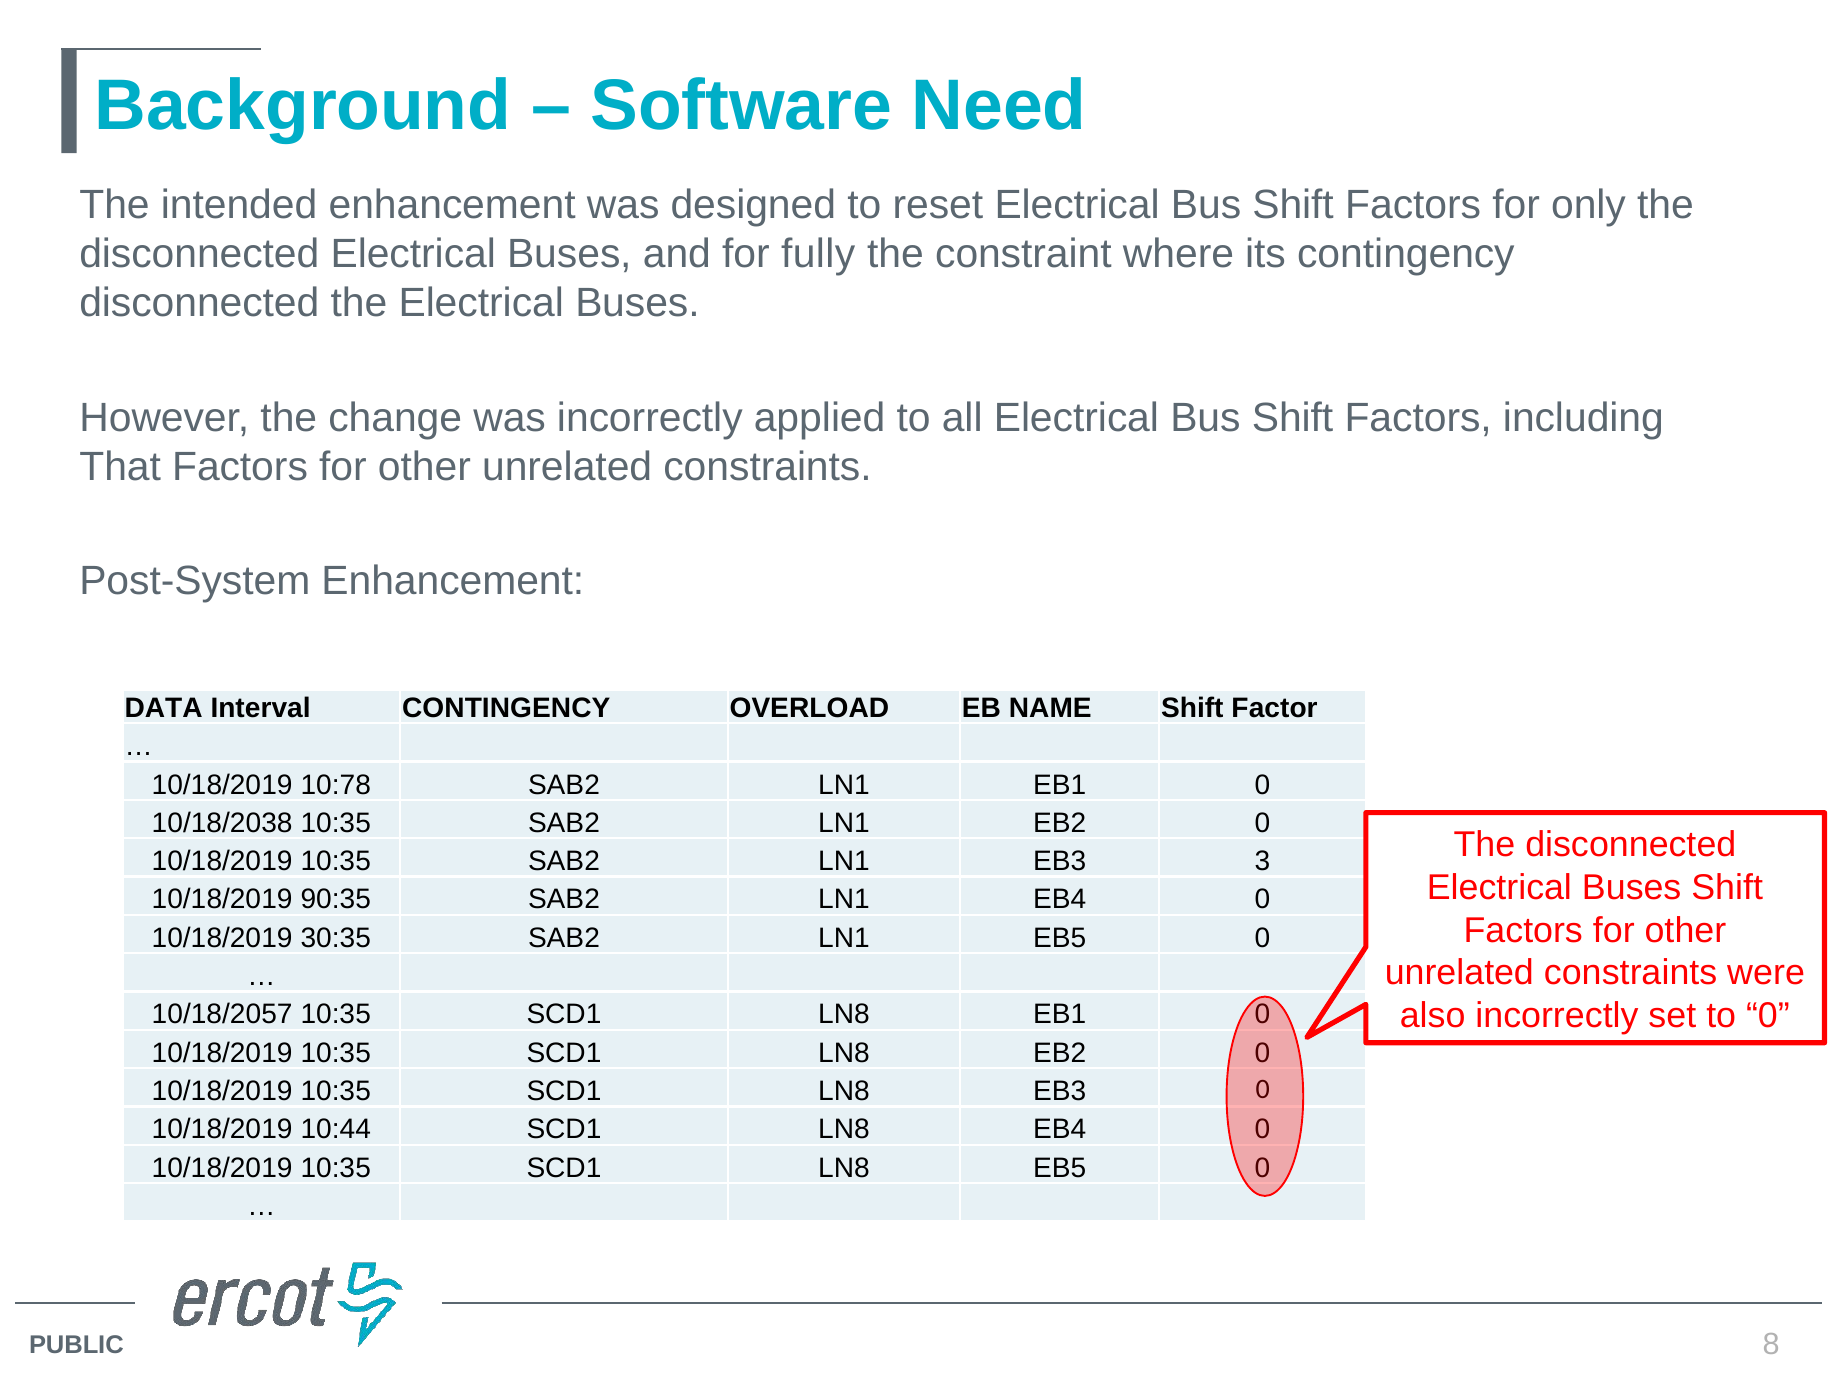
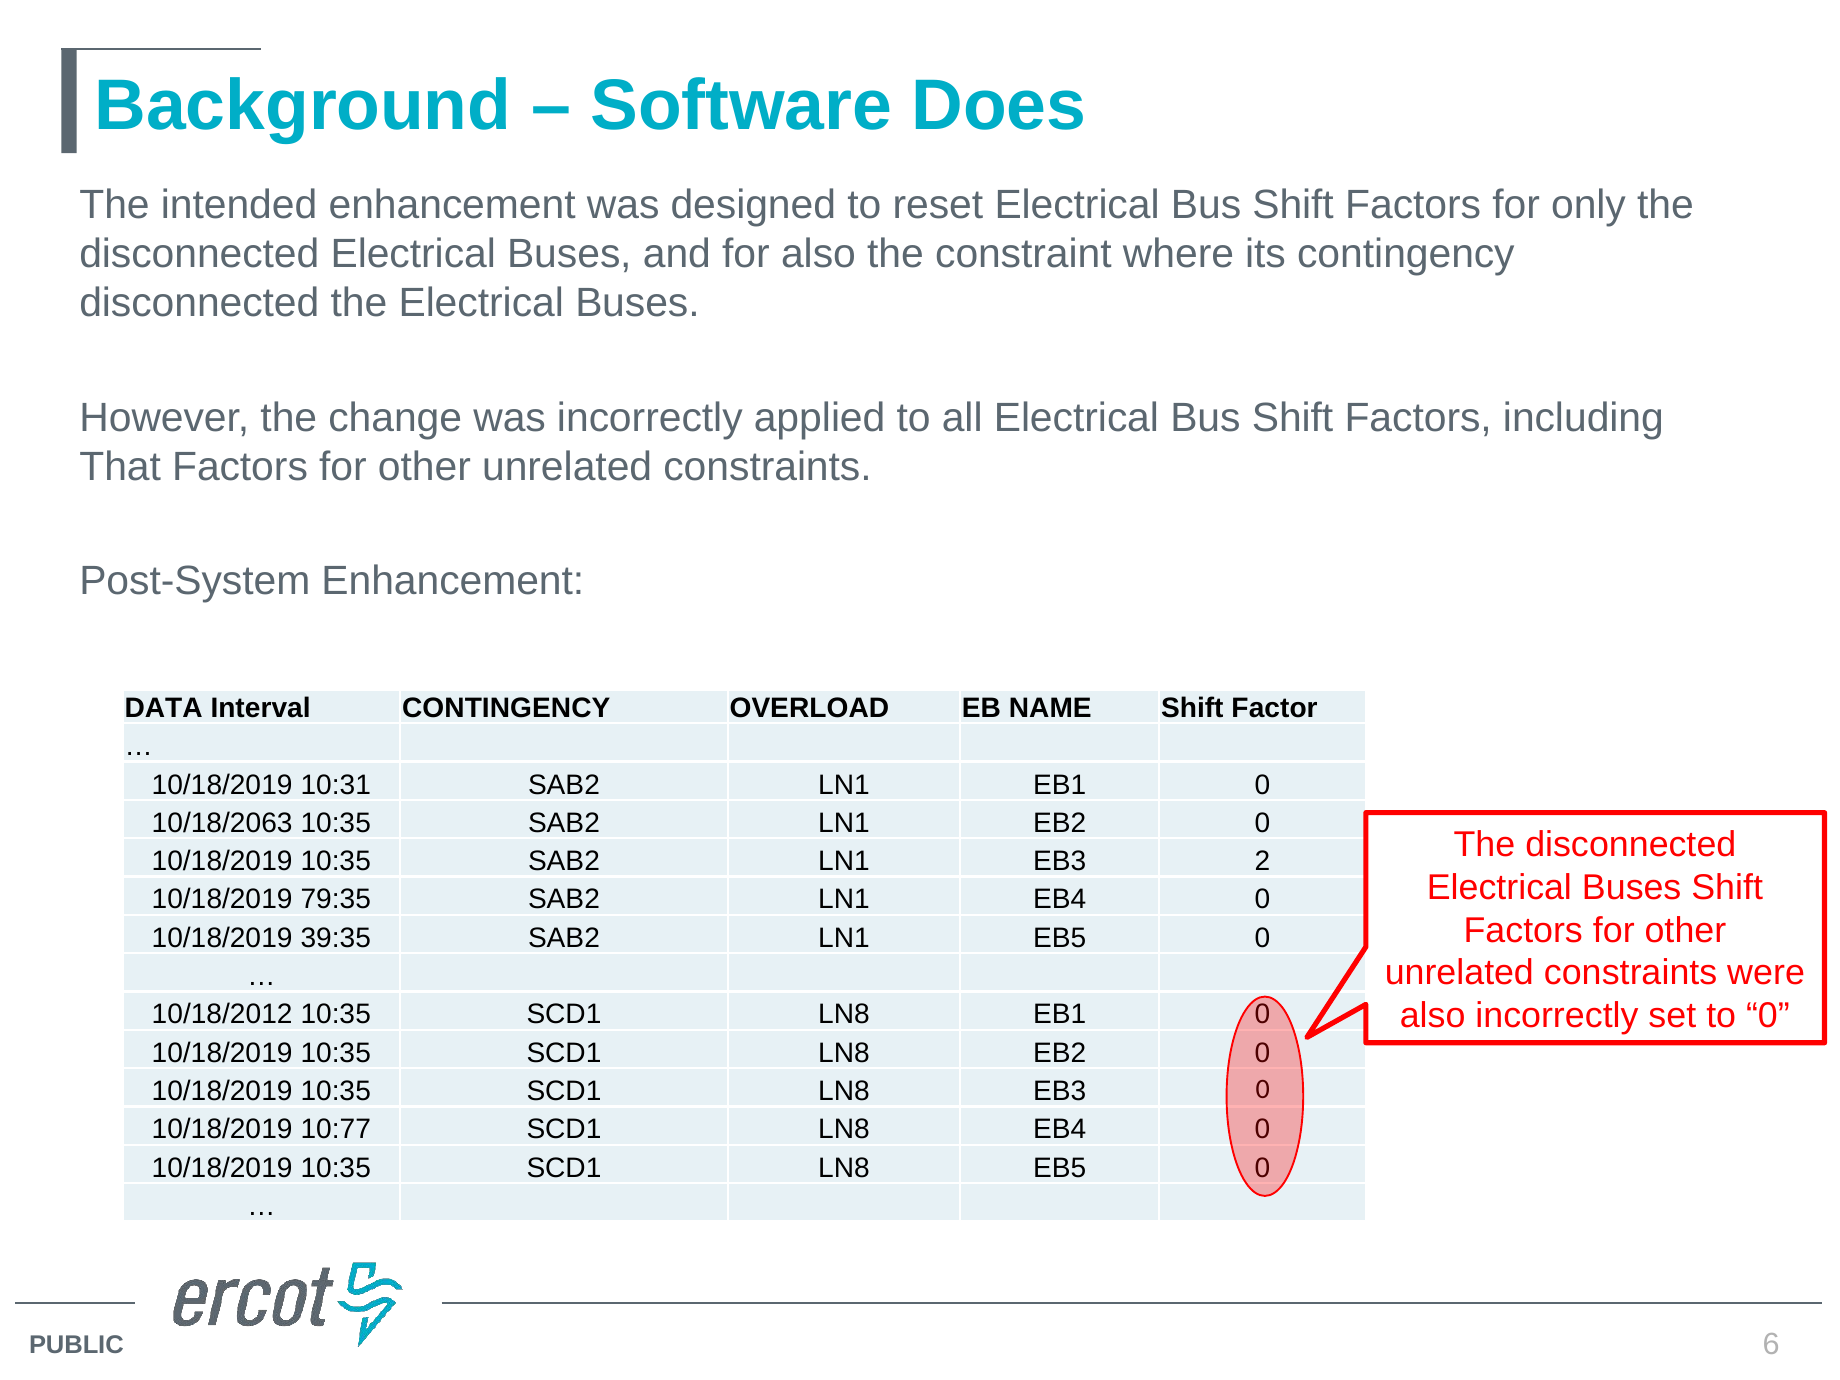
Need: Need -> Does (999, 106)
for fully: fully -> also (818, 254)
10:78: 10:78 -> 10:31 (336, 785)
10/18/2038: 10/18/2038 -> 10/18/2063 (222, 823)
3: 3 -> 2 (1263, 861)
90:35: 90:35 -> 79:35 (336, 900)
30:35: 30:35 -> 39:35 (336, 938)
10/18/2057: 10/18/2057 -> 10/18/2012 (222, 1015)
10:44: 10:44 -> 10:77 (336, 1130)
8: 8 -> 6 (1771, 1345)
